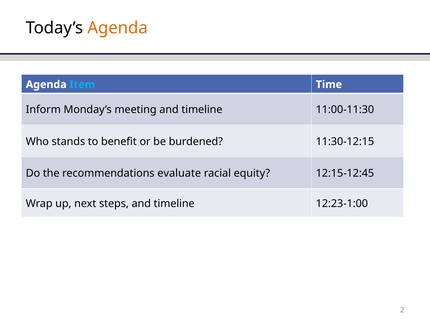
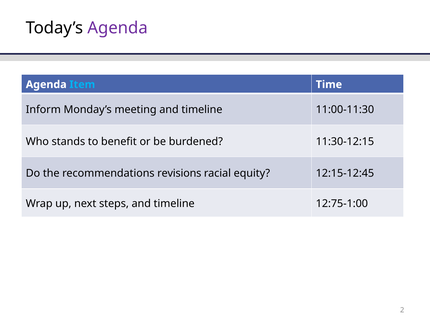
Agenda colour: orange -> purple (118, 28)
evaluate: evaluate -> revisions (179, 173)
12:23-1:00: 12:23-1:00 -> 12:75-1:00 (342, 203)
